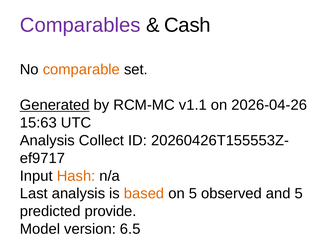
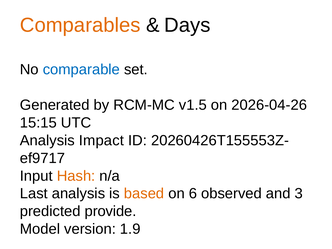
Comparables colour: purple -> orange (80, 25)
Cash: Cash -> Days (187, 25)
comparable colour: orange -> blue (81, 70)
Generated underline: present -> none (55, 105)
v1.1: v1.1 -> v1.5 (193, 105)
15:63: 15:63 -> 15:15 (38, 123)
Collect: Collect -> Impact (101, 140)
on 5: 5 -> 6 (193, 194)
and 5: 5 -> 3 (299, 194)
6.5: 6.5 -> 1.9 (130, 229)
